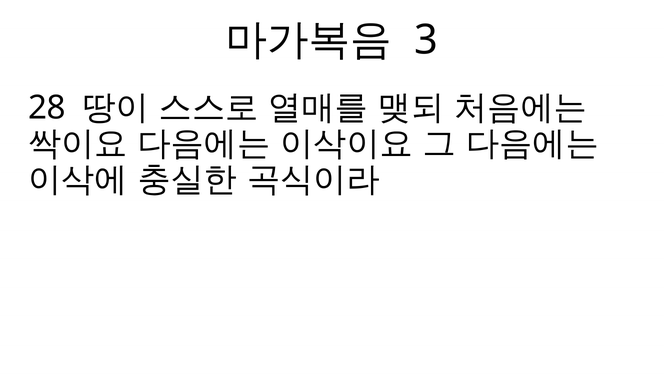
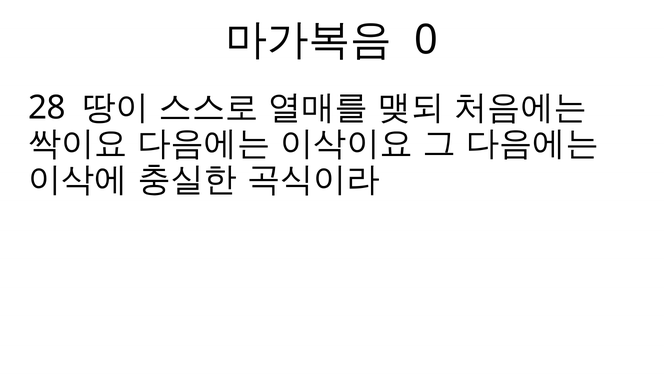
3: 3 -> 0 (426, 40)
